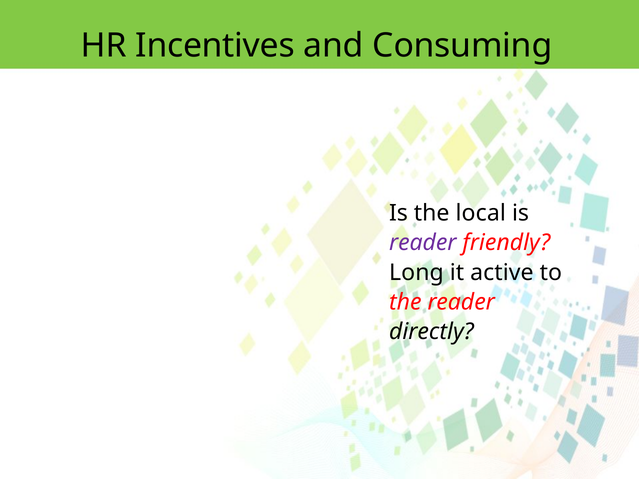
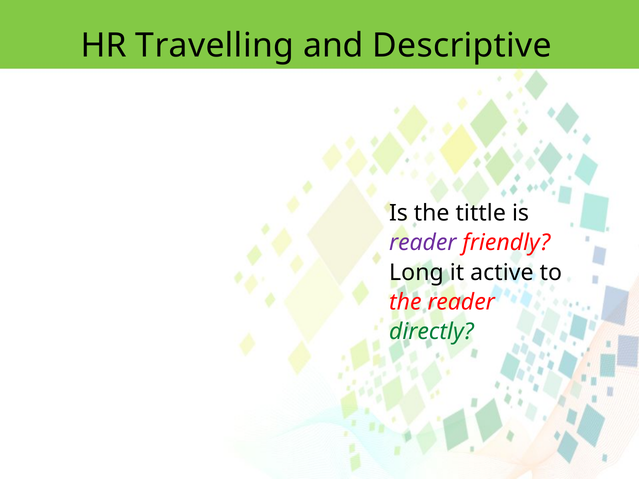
Incentives: Incentives -> Travelling (215, 45)
Consuming: Consuming -> Descriptive (462, 45)
local: local -> tittle (481, 213)
directly colour: black -> green (431, 332)
